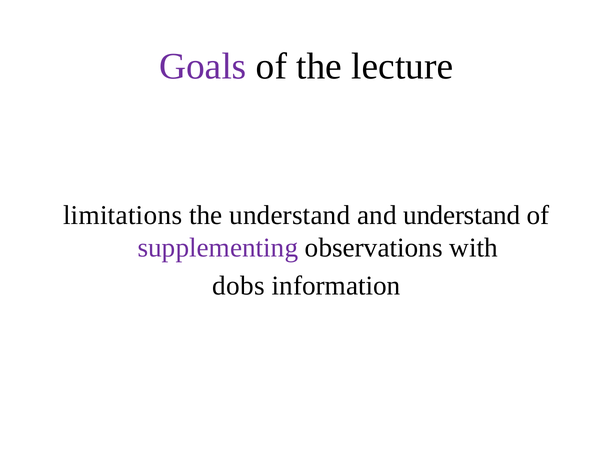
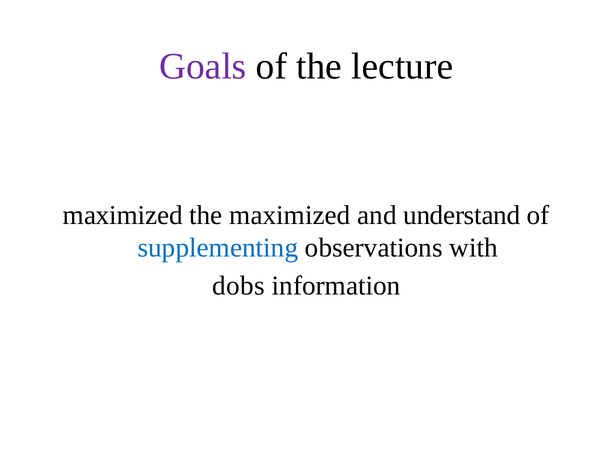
limitations: limitations -> maximized (123, 215)
the understand: understand -> maximized (290, 215)
supplementing colour: purple -> blue (218, 248)
